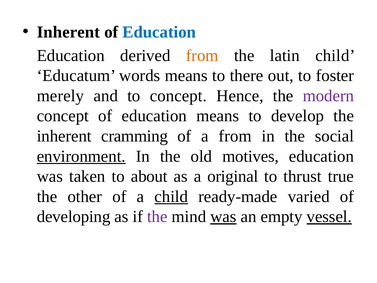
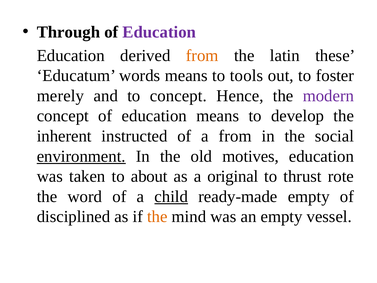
Inherent: Inherent -> Through (68, 32)
Education colour: blue -> purple (159, 32)
latin child: child -> these (335, 55)
there: there -> tools (247, 76)
cramming: cramming -> instructed (135, 136)
true: true -> rote (341, 176)
other: other -> word (85, 196)
ready-made varied: varied -> empty (309, 196)
developing: developing -> disciplined (74, 216)
the colour: purple -> orange (157, 216)
was underline: present -> none (223, 216)
vessel underline: present -> none (329, 216)
